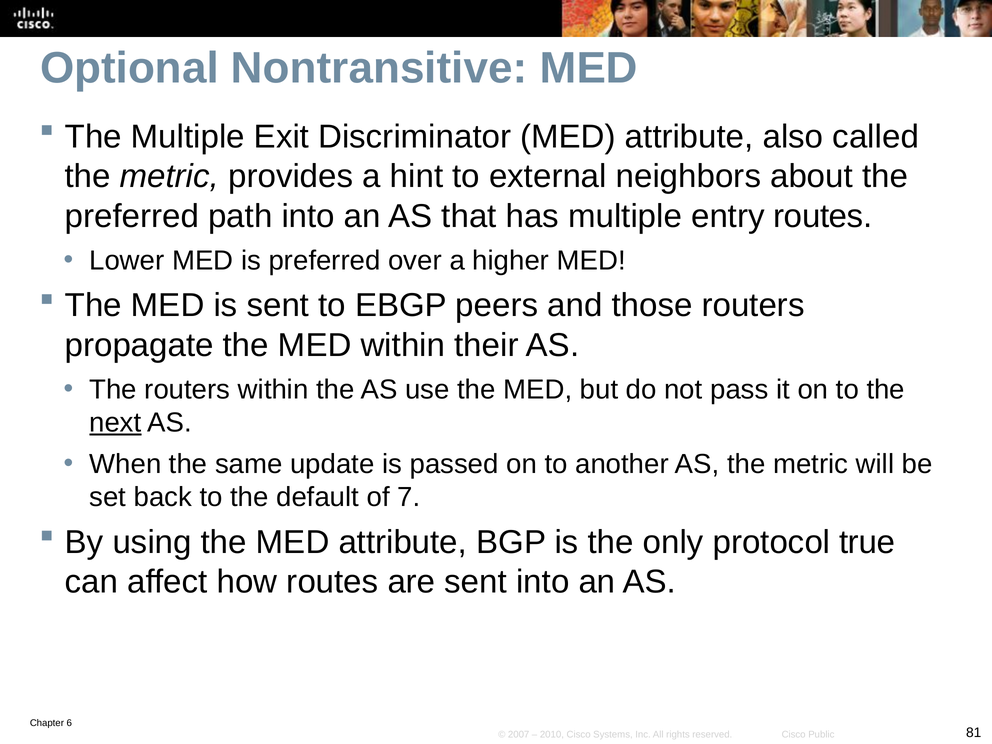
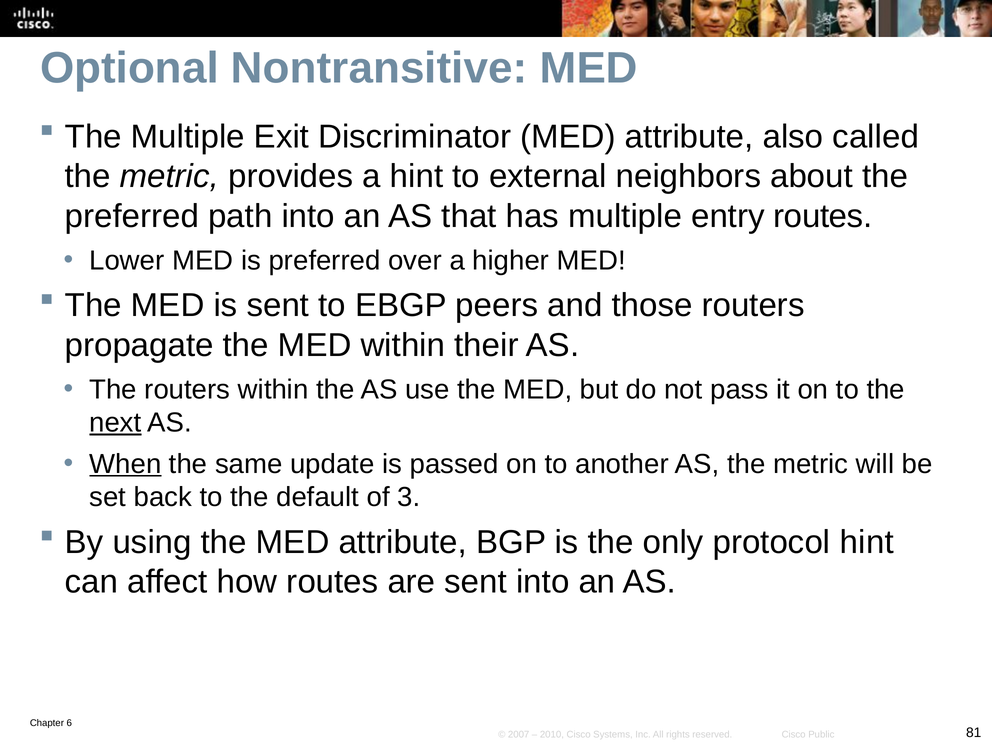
When underline: none -> present (125, 464)
7: 7 -> 3 (409, 497)
protocol true: true -> hint (867, 542)
